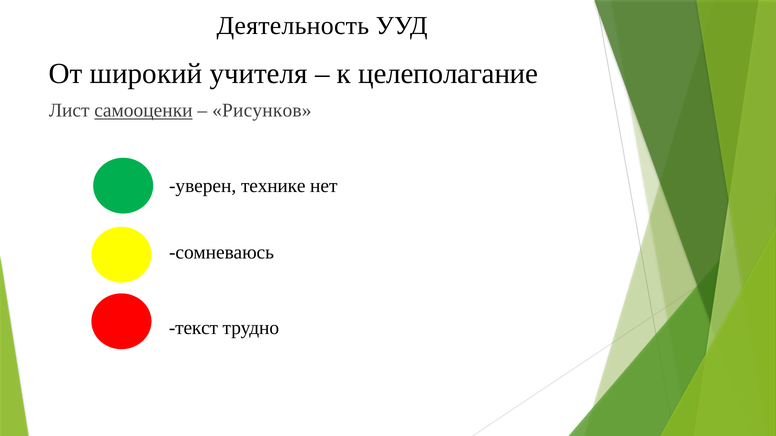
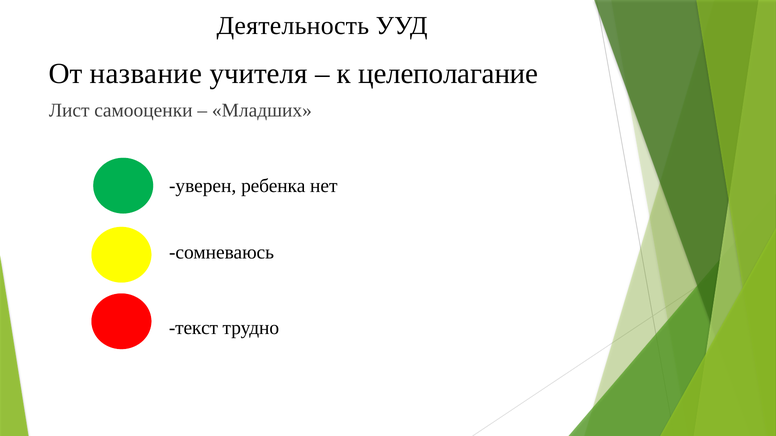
широкий: широкий -> название (146, 74)
самооценки underline: present -> none (143, 111)
Рисунков: Рисунков -> Младших (262, 111)
технике: технике -> ребенка (273, 186)
